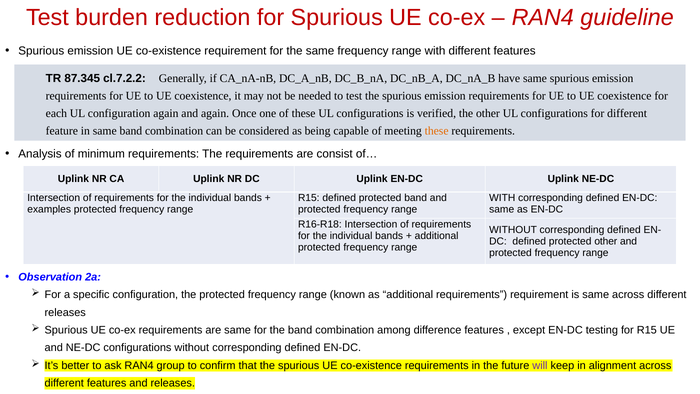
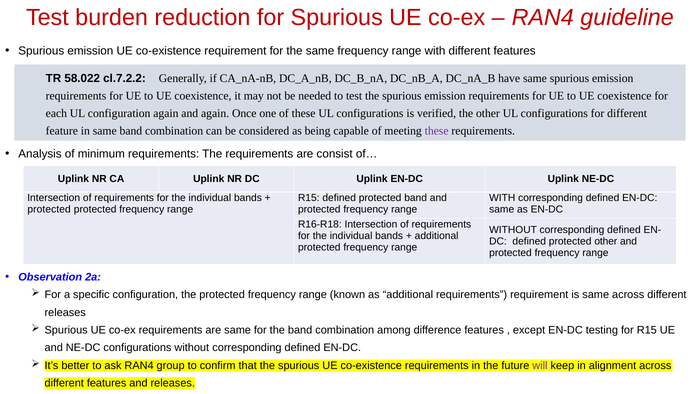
87.345: 87.345 -> 58.022 (82, 78)
these colour: orange -> purple (437, 131)
examples: examples -> protected (49, 209)
